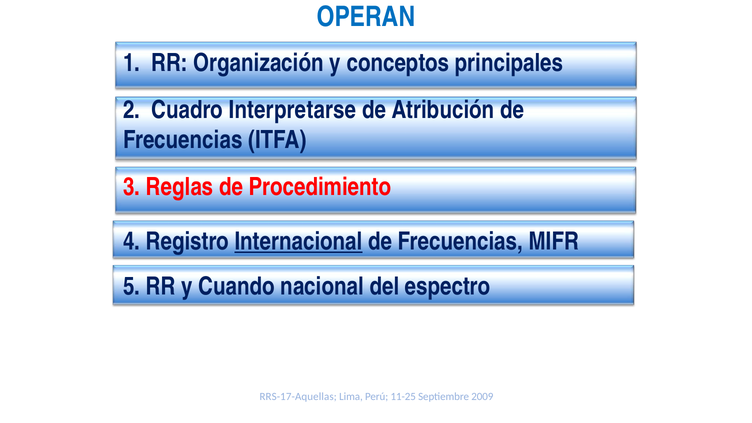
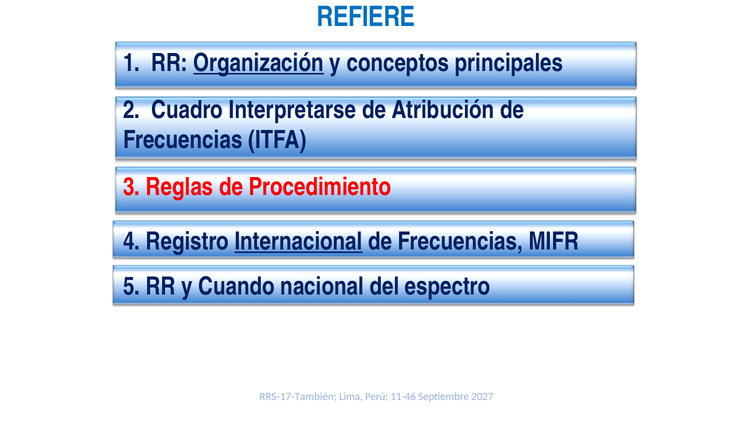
OPERAN: OPERAN -> REFIERE (366, 17)
Organización underline: none -> present (259, 63)
RRS-17-Aquellas: RRS-17-Aquellas -> RRS-17-También (298, 397)
11-25: 11-25 -> 11-46 (403, 397)
2009: 2009 -> 2027 (482, 397)
